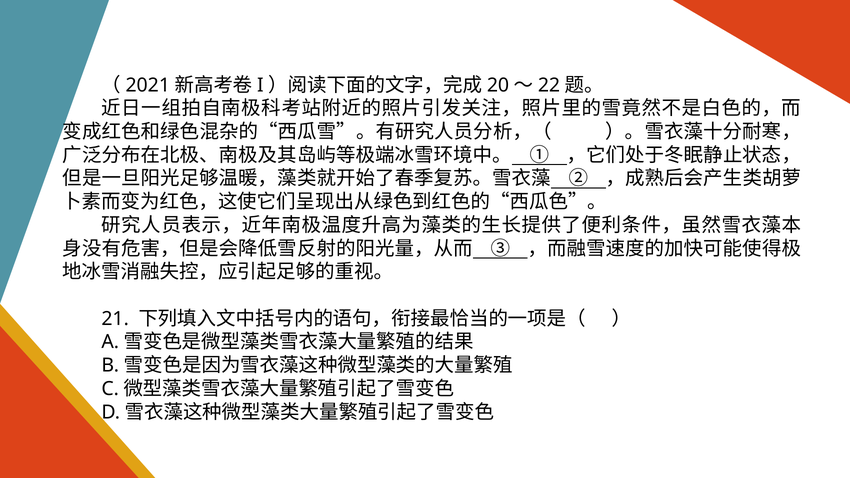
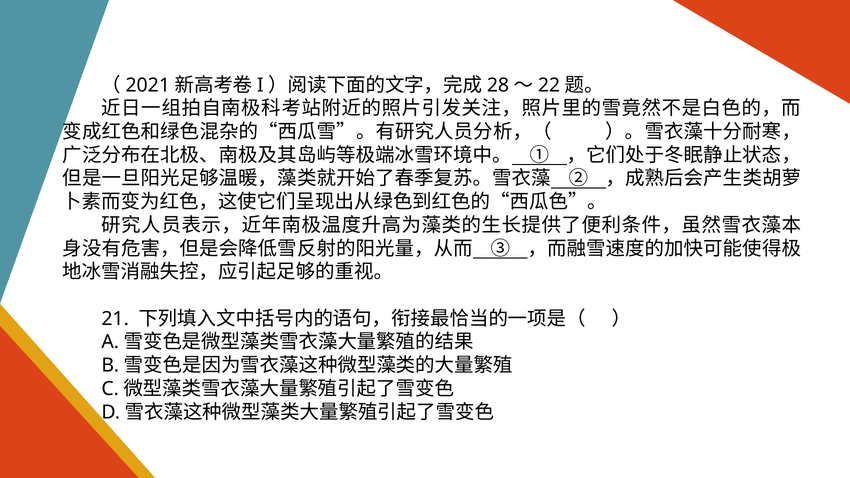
20: 20 -> 28 (498, 85)
